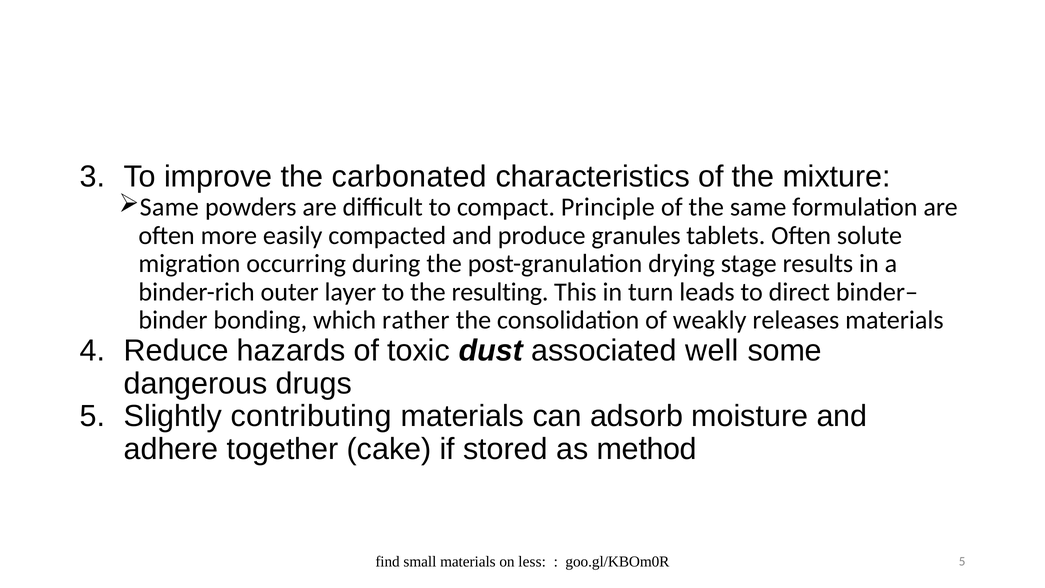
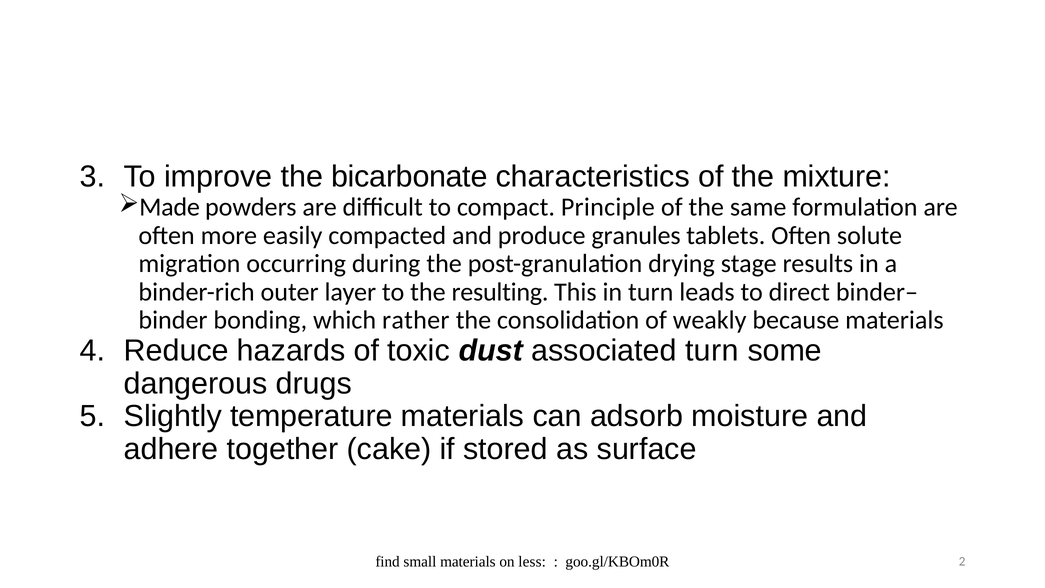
carbonated: carbonated -> bicarbonate (409, 177)
Same: Same -> Made (170, 207)
releases: releases -> because (796, 320)
associated well: well -> turn (712, 350)
contributing: contributing -> temperature (311, 416)
method: method -> surface (647, 449)
goo.gl/KBOm0R 5: 5 -> 2 (962, 561)
